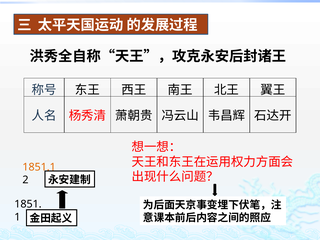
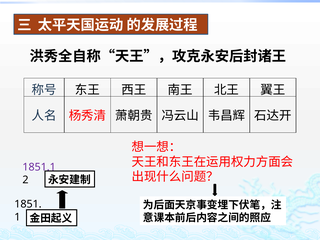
1851.1 colour: orange -> purple (39, 167)
